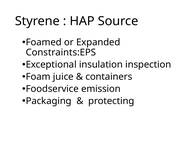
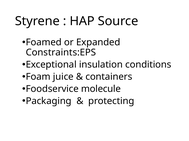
inspection: inspection -> conditions (148, 65)
emission: emission -> molecule (101, 89)
